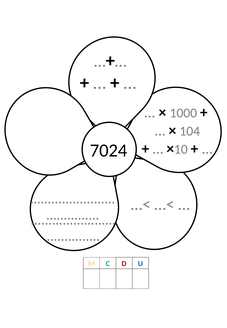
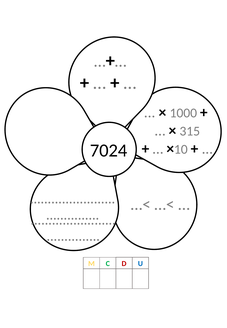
104: 104 -> 315 (190, 131)
